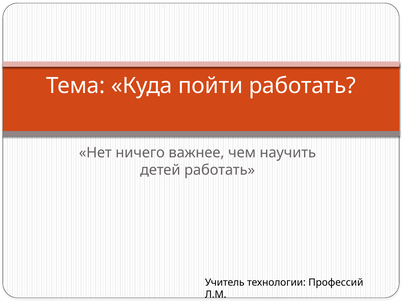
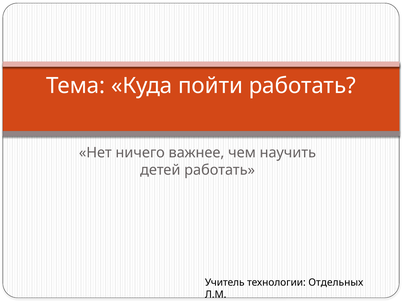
Профессий: Профессий -> Отдельных (336, 282)
